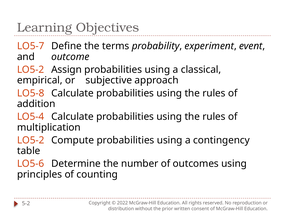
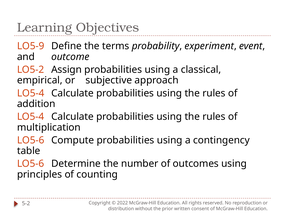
LO5-7: LO5-7 -> LO5-9 (31, 46)
LO5-8: LO5-8 -> LO5-4 (31, 93)
LO5-2: LO5-2 -> LO5-6 (31, 140)
